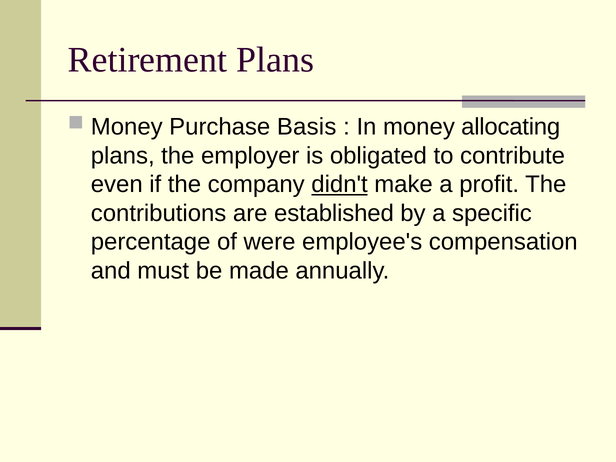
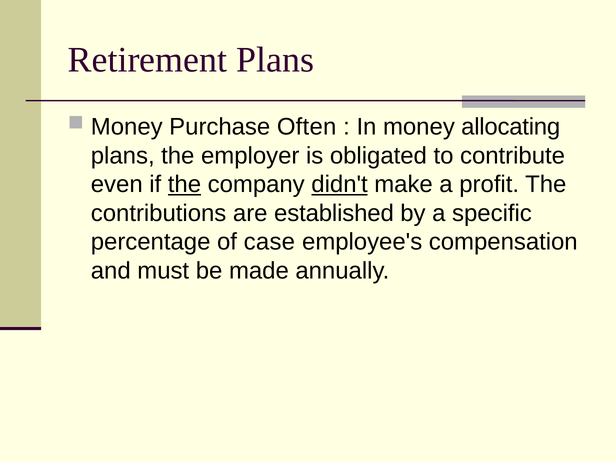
Basis: Basis -> Often (307, 127)
the underline: none -> present (184, 184)
were: were -> case (269, 242)
